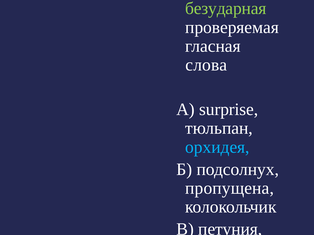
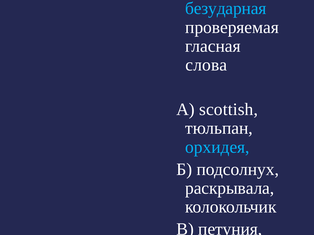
безударная colour: light green -> light blue (226, 9)
surprise: surprise -> scottish (229, 110)
пропущена: пропущена -> раскрывала (230, 189)
